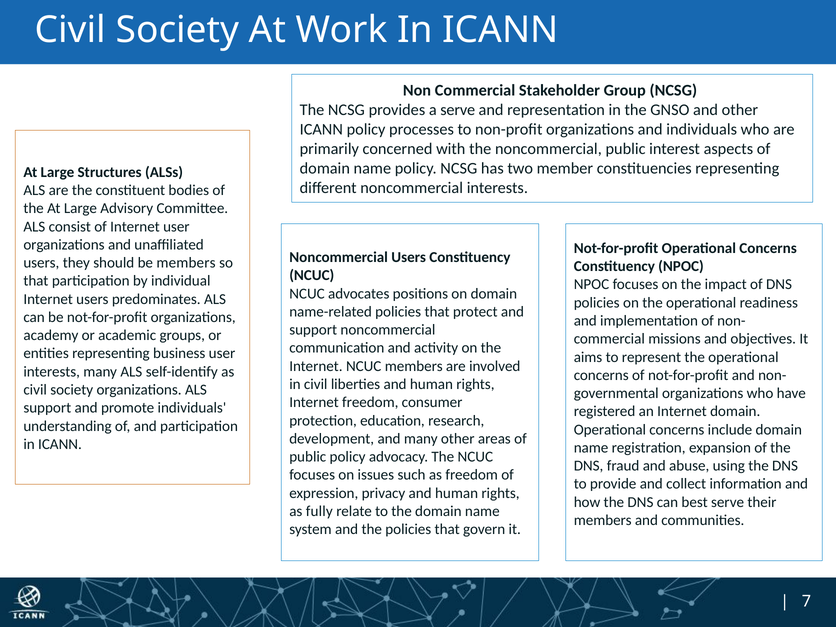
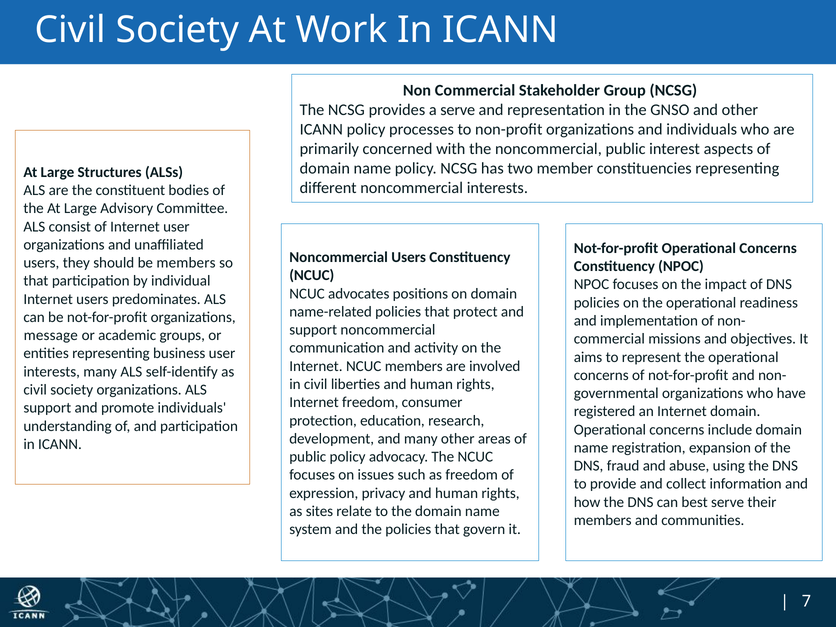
academy: academy -> message (51, 335)
fully: fully -> sites (319, 511)
